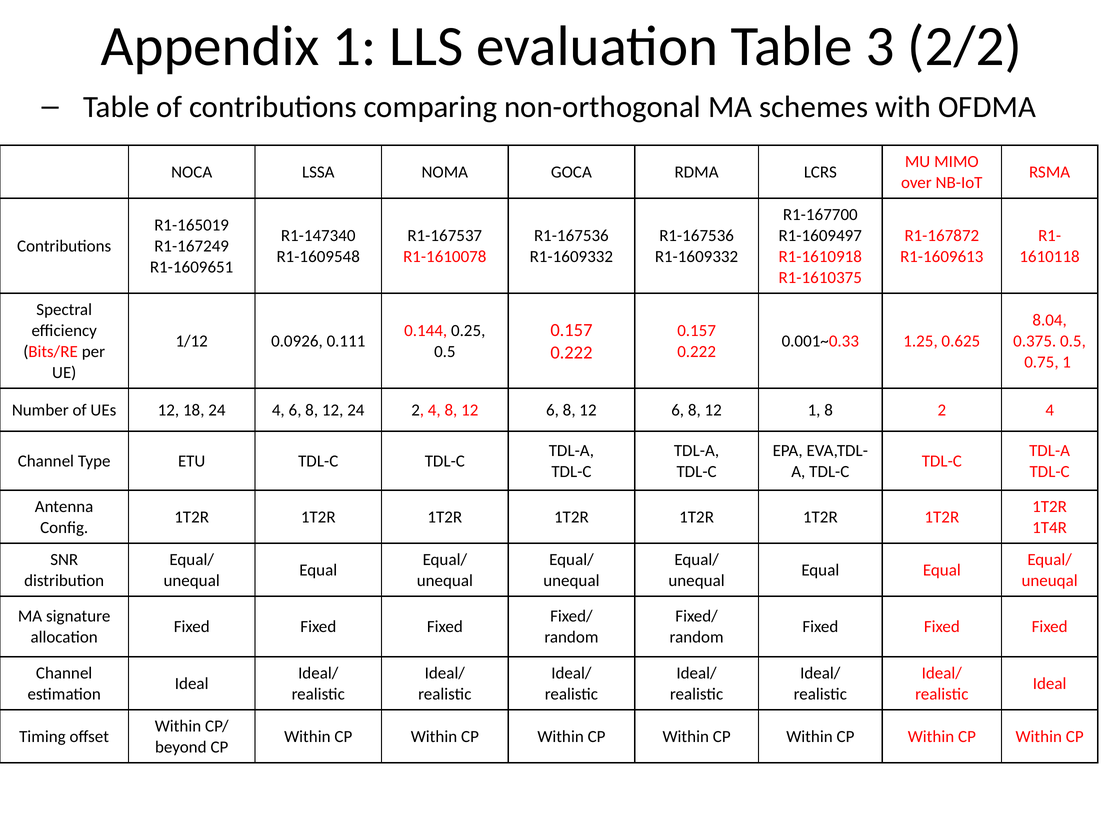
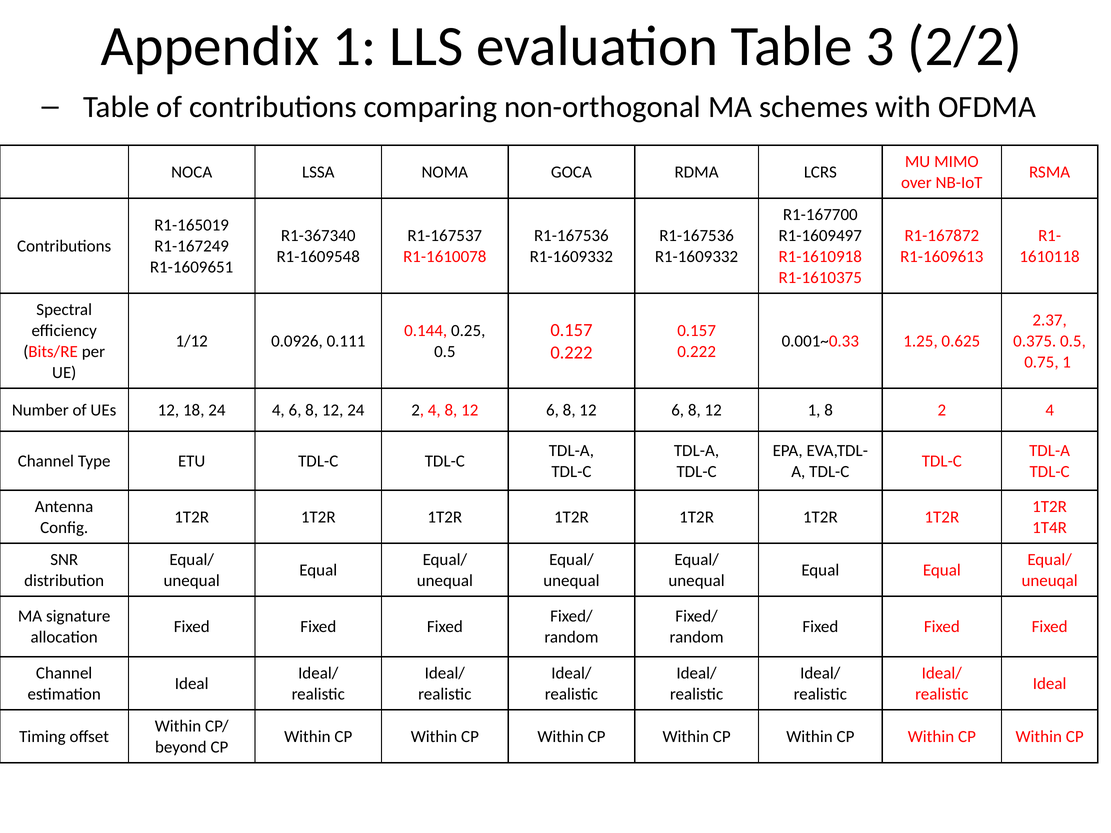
R1-147340: R1-147340 -> R1-367340 (318, 236)
8.04: 8.04 -> 2.37 (1050, 320)
